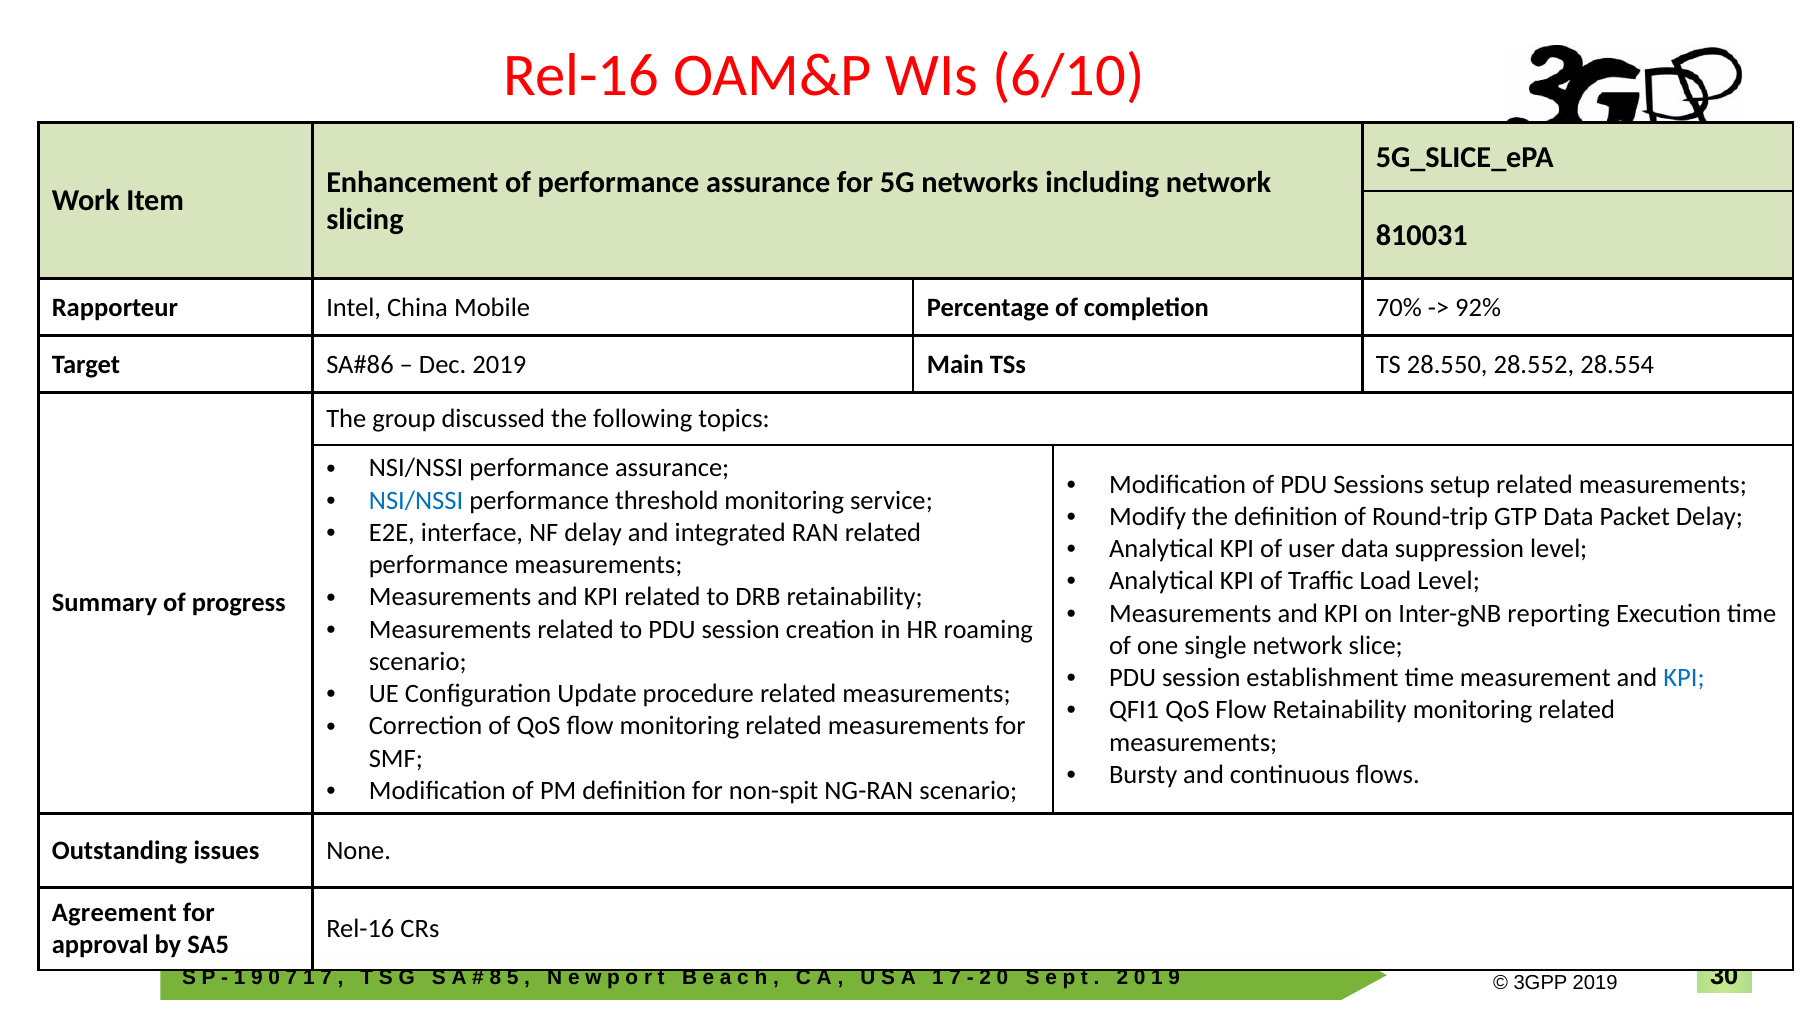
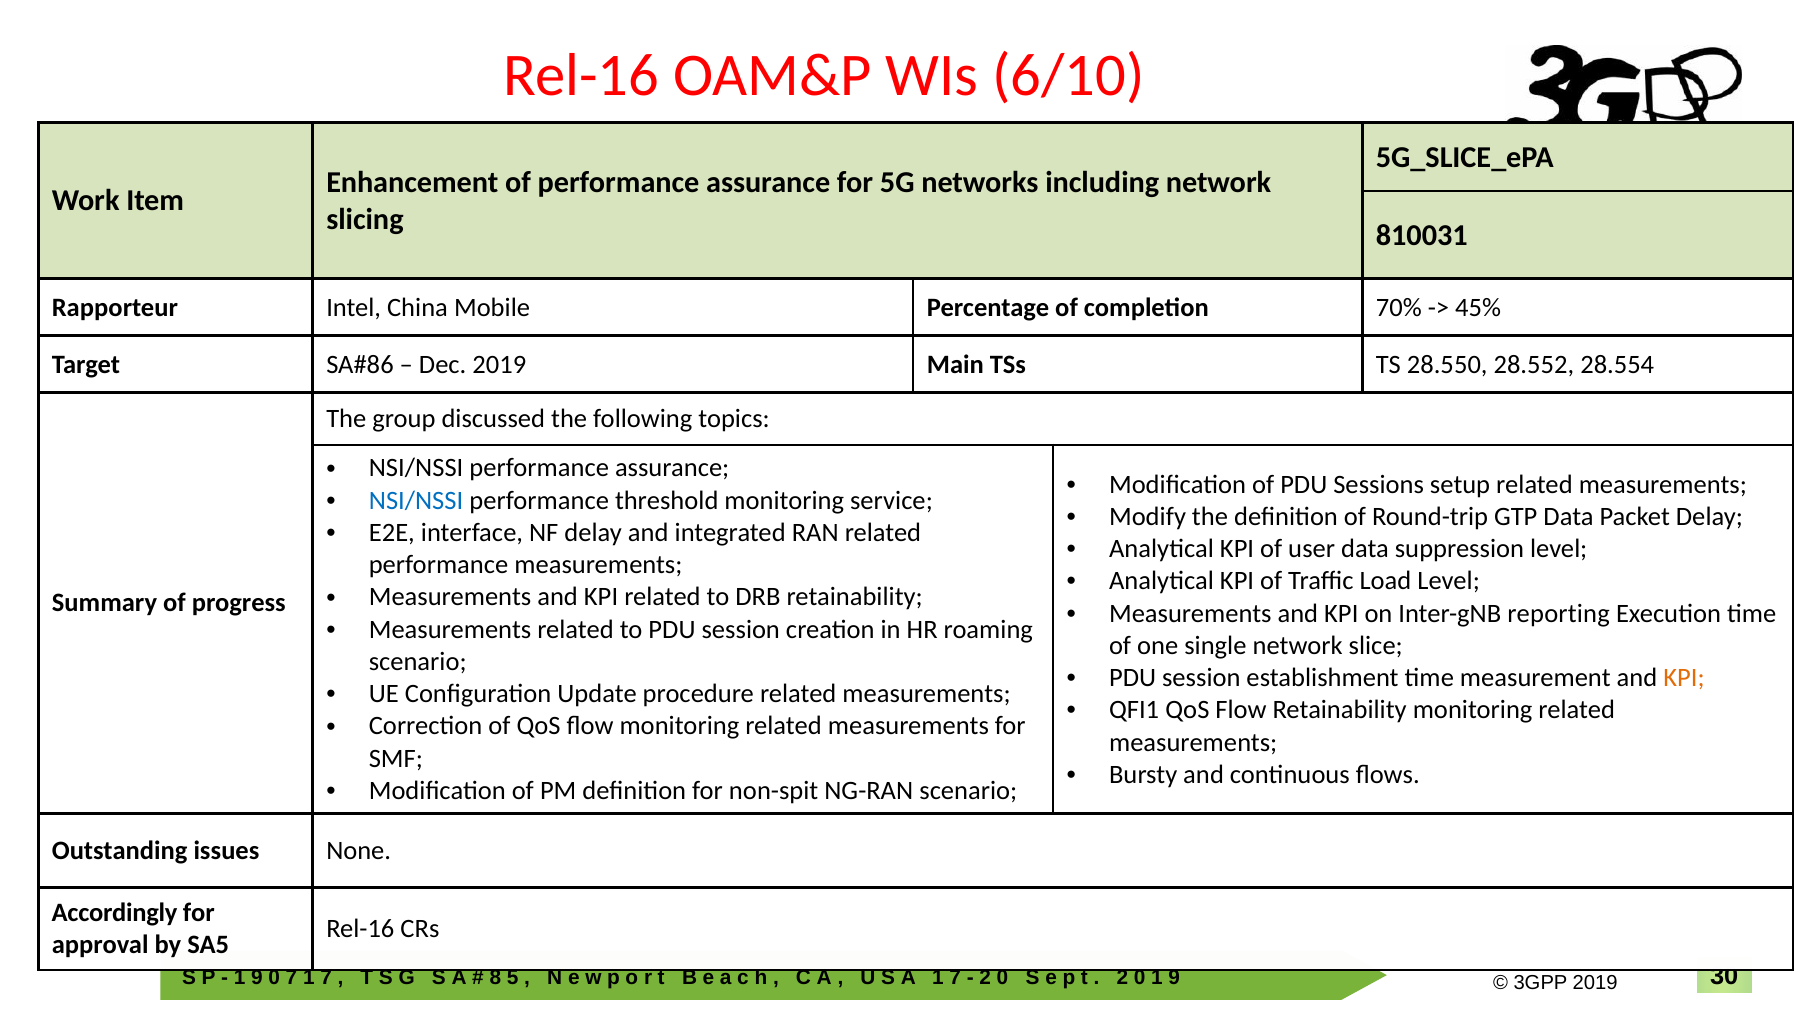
92%: 92% -> 45% (1478, 308)
KPI colour: blue -> orange (1684, 678)
Agreement: Agreement -> Accordingly (115, 913)
